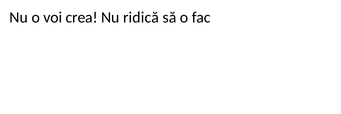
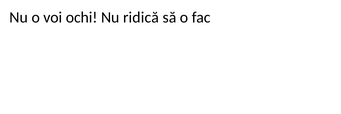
crea: crea -> ochi (82, 17)
